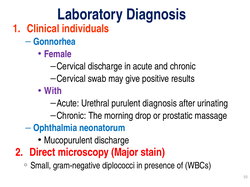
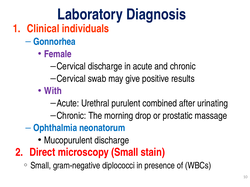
purulent diagnosis: diagnosis -> combined (160, 104)
Major: Major -> Small (125, 153)
